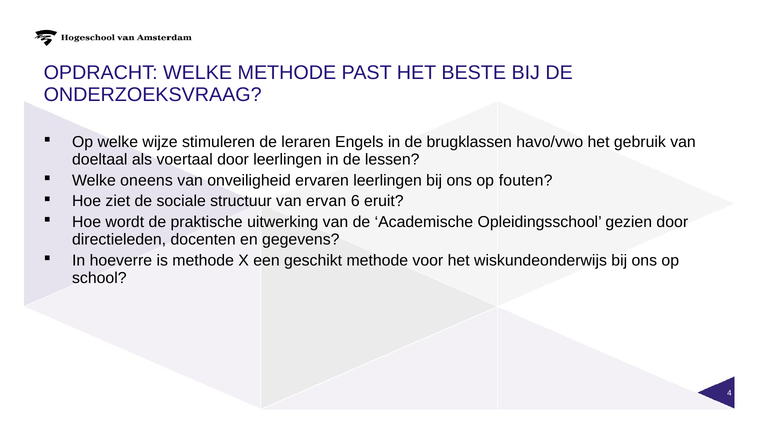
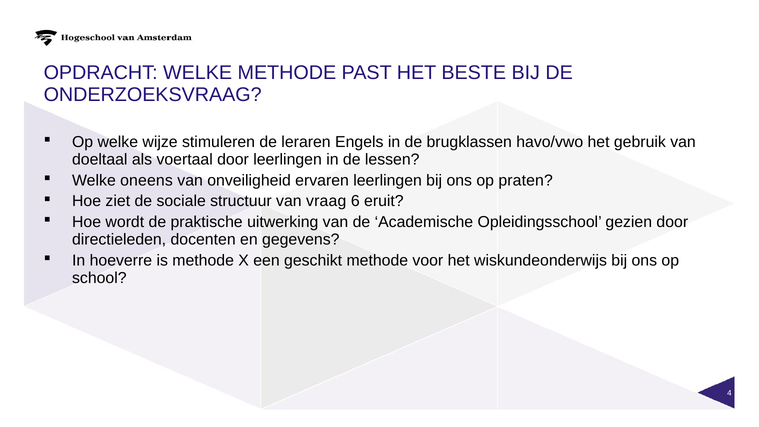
fouten: fouten -> praten (526, 180)
ervan: ervan -> vraag (326, 201)
